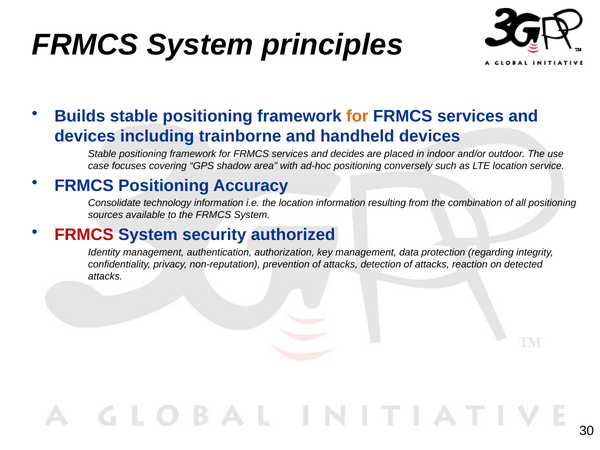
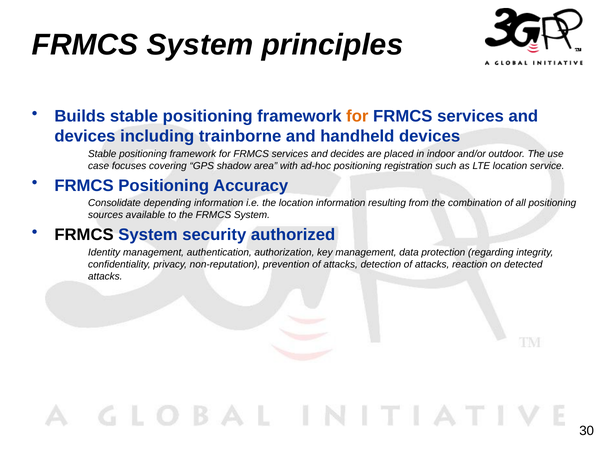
conversely: conversely -> registration (408, 166)
technology: technology -> depending (167, 203)
FRMCS colour: red -> black (84, 235)
